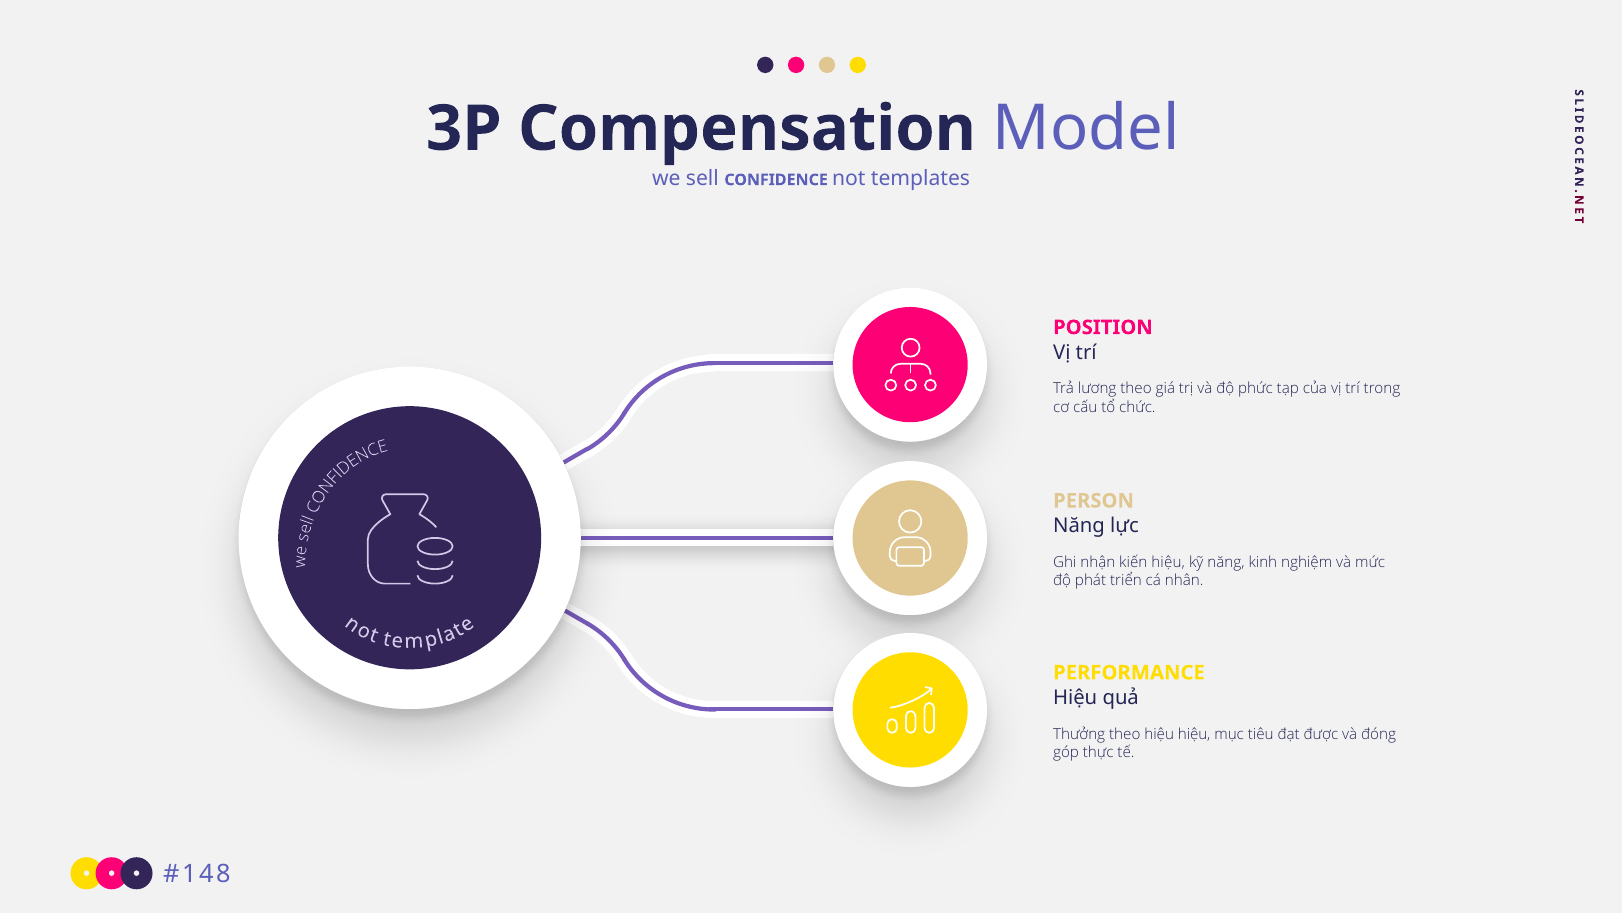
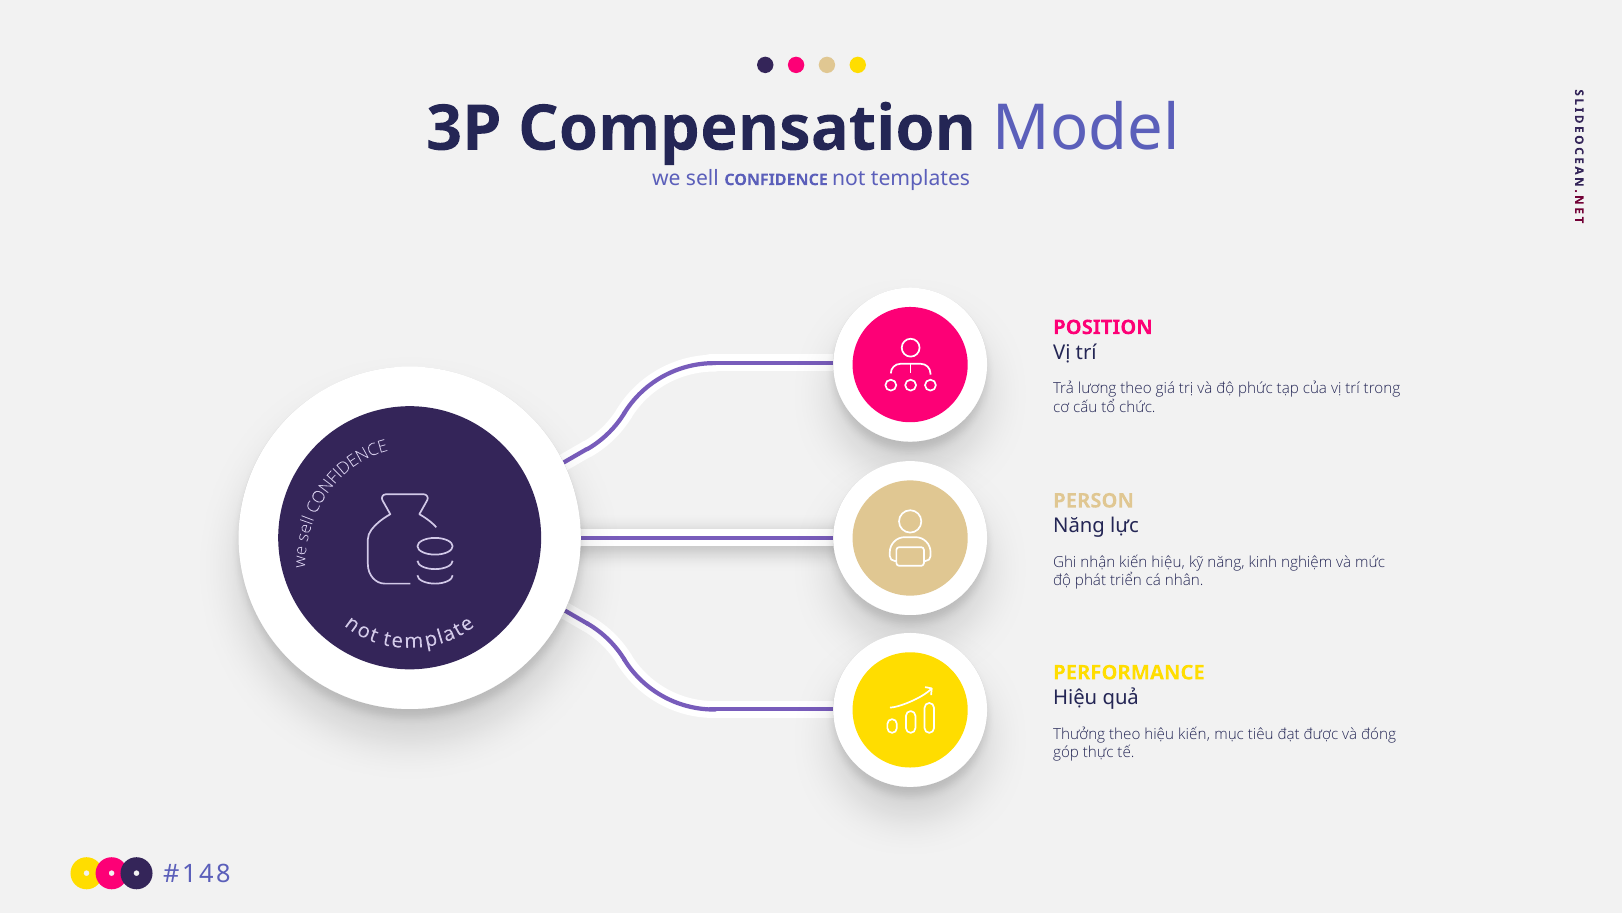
hiệu hiệu: hiệu -> kiến (1194, 733)
